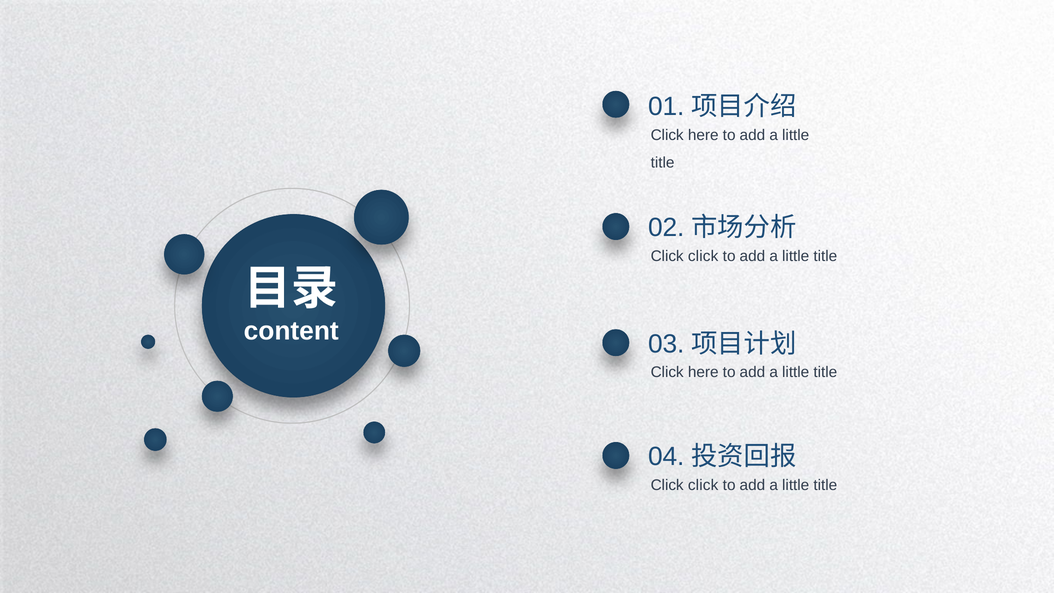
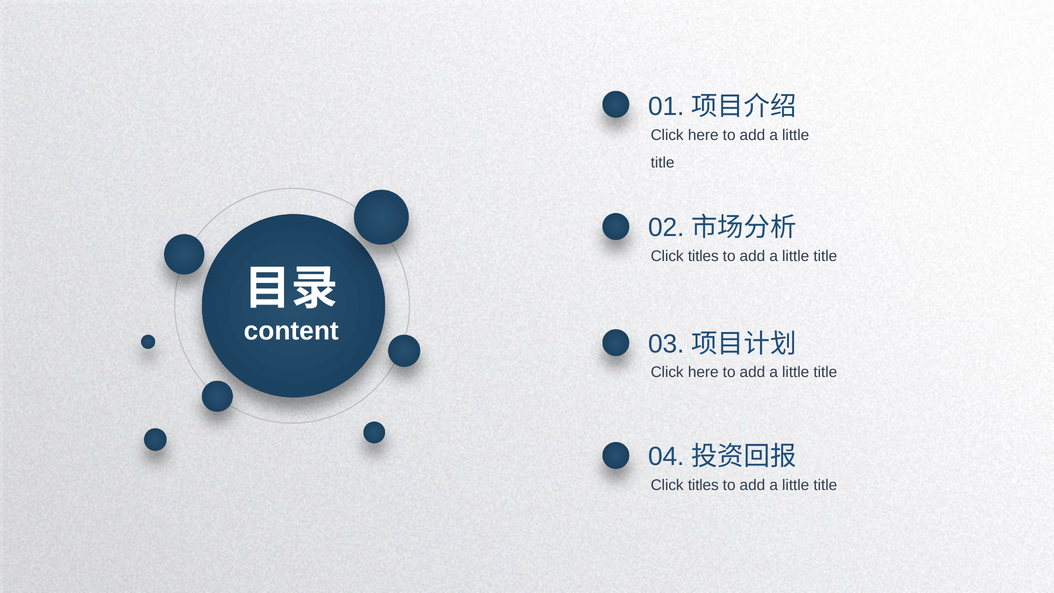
click: click -> titles (703, 256)
click: click -> titles (703, 485)
